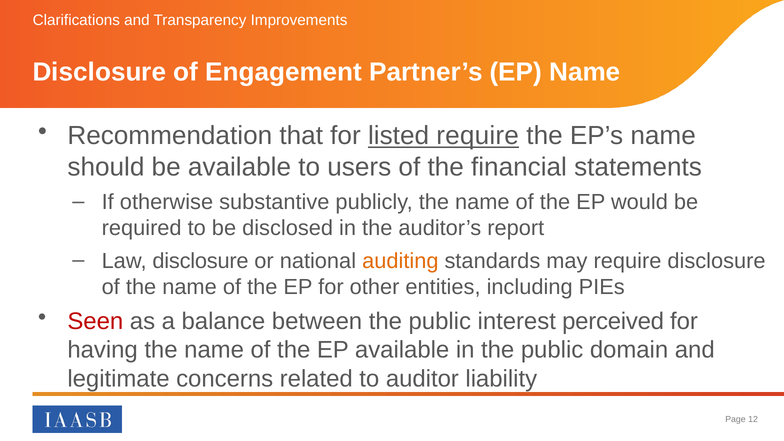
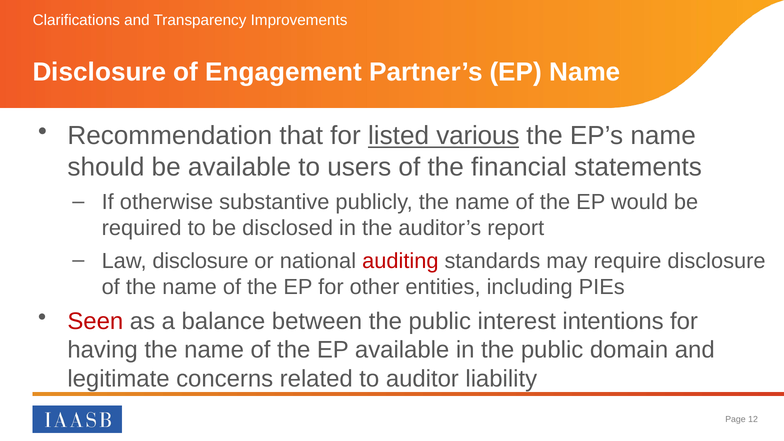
listed require: require -> various (478, 136)
auditing colour: orange -> red (400, 261)
perceived: perceived -> intentions (613, 321)
